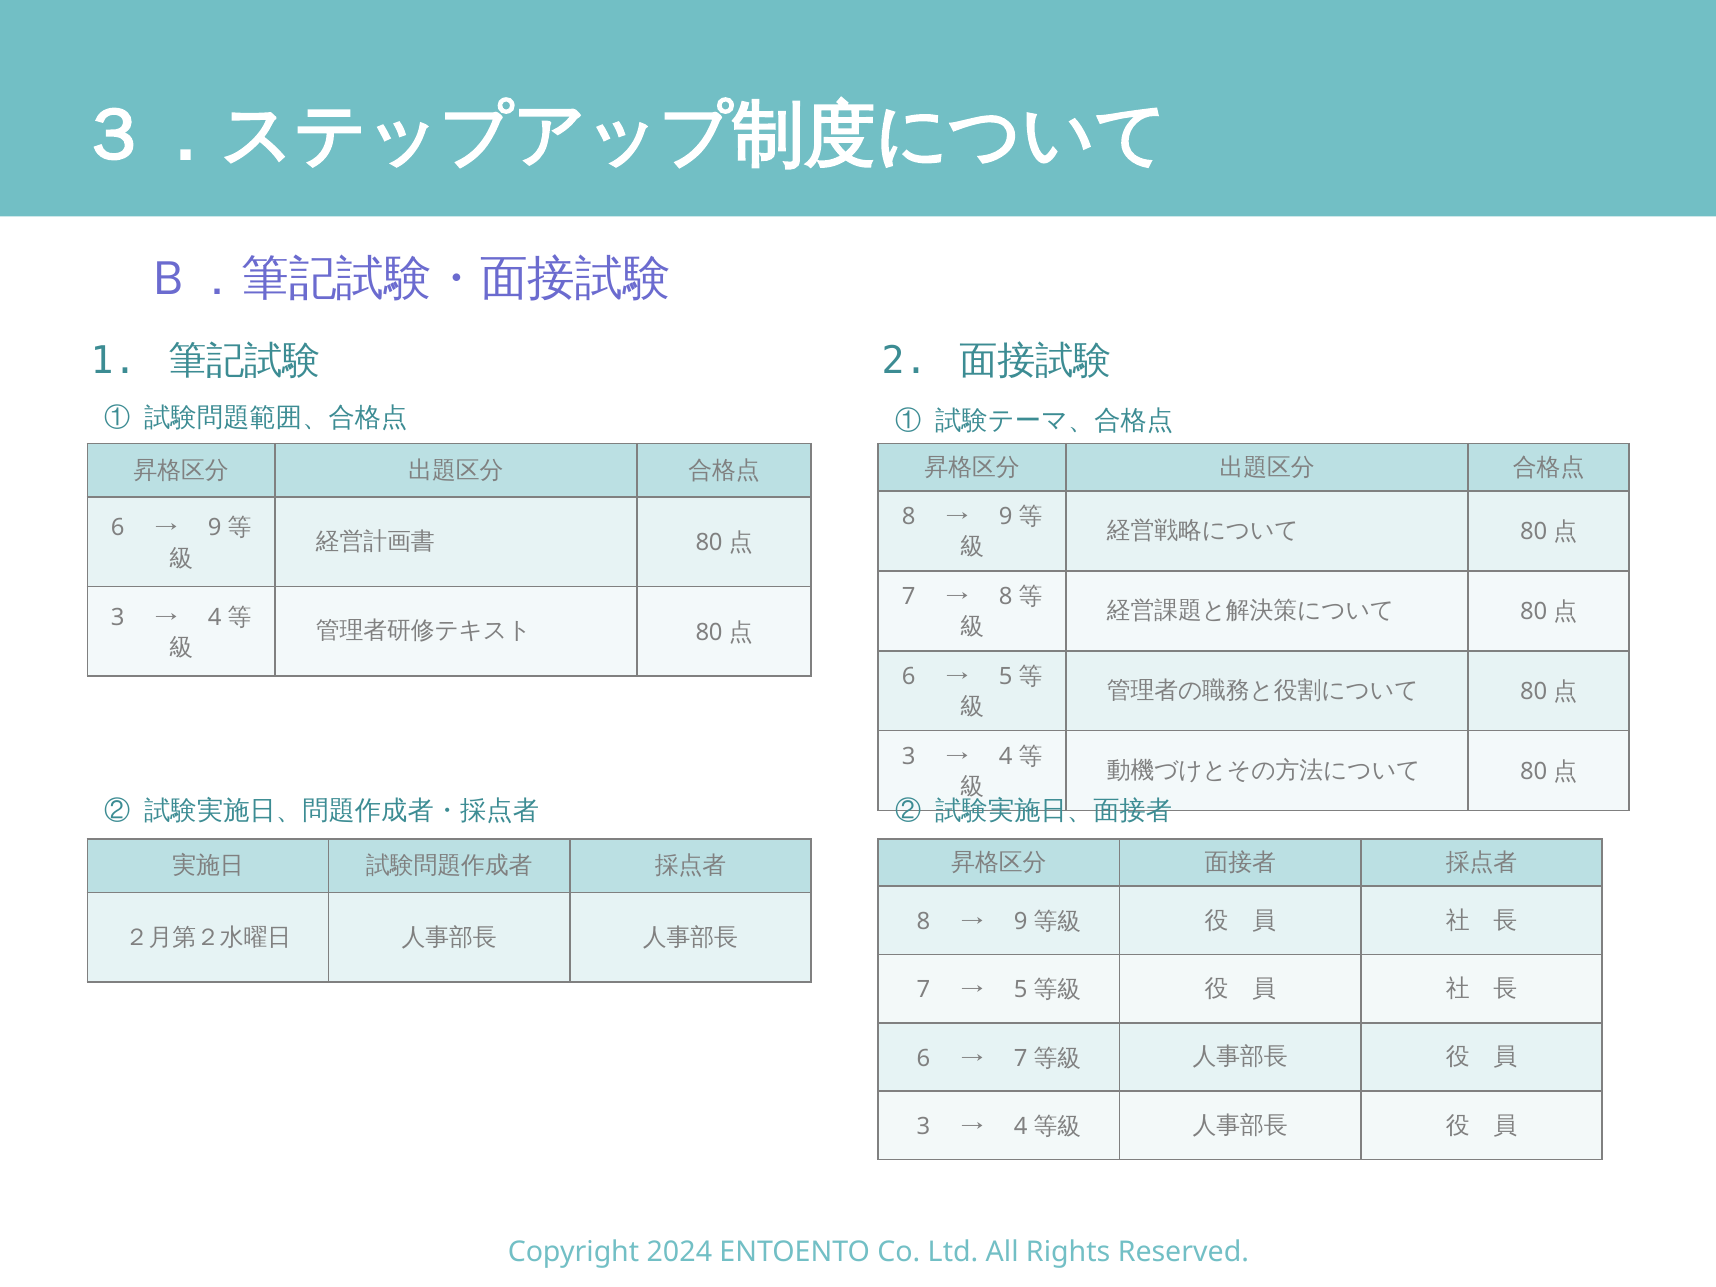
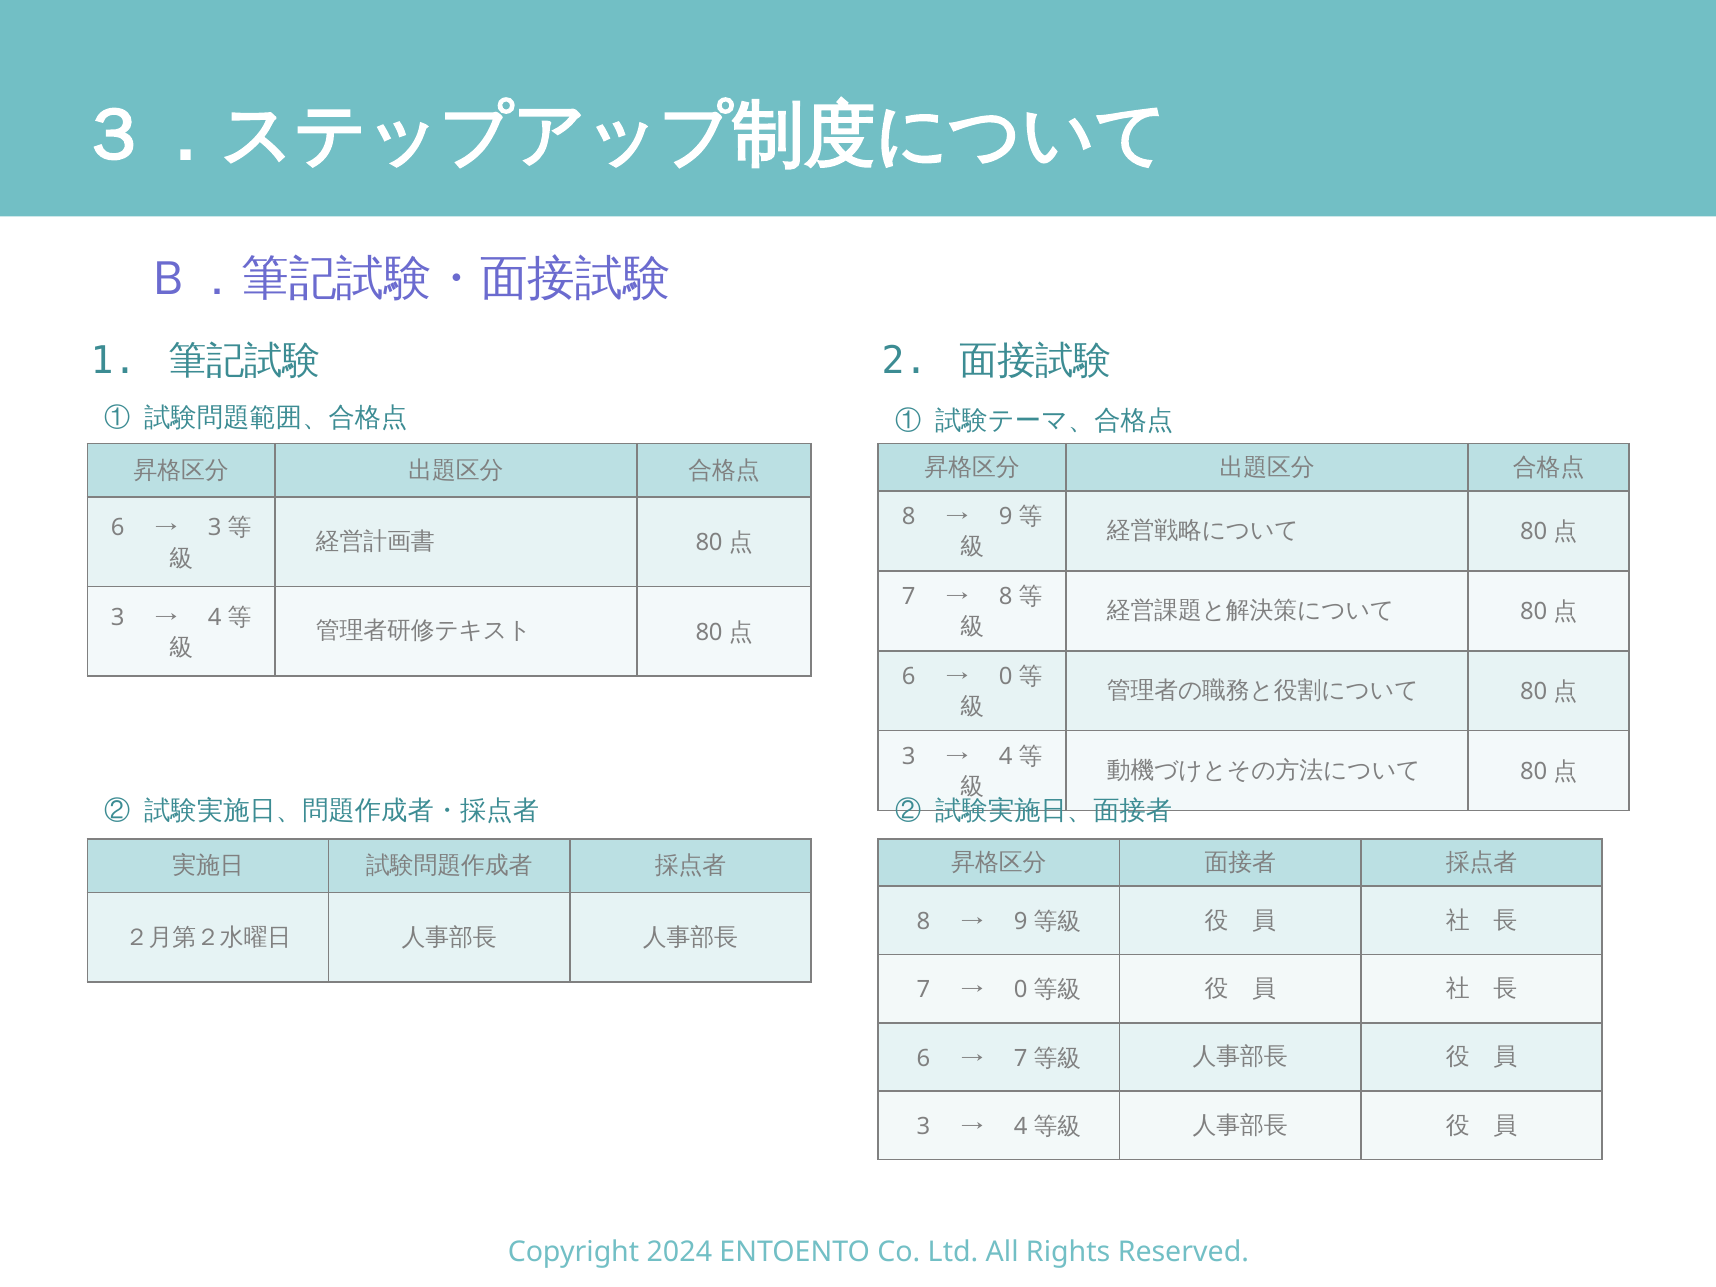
9: 9 -> 3 (215, 528)
5: 5 -> 0 (1006, 677)
5: 5 -> 0 (1021, 990)
